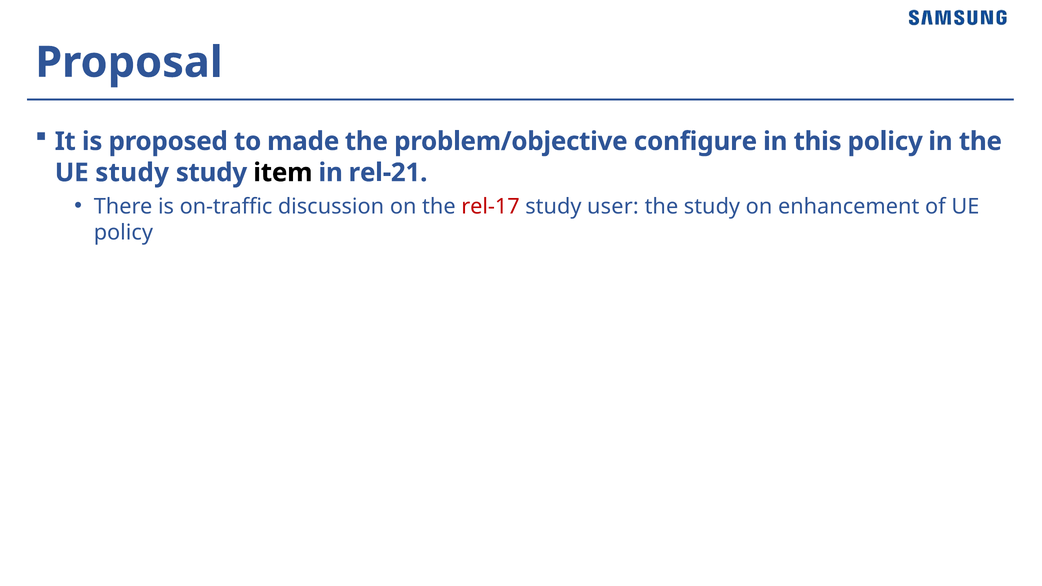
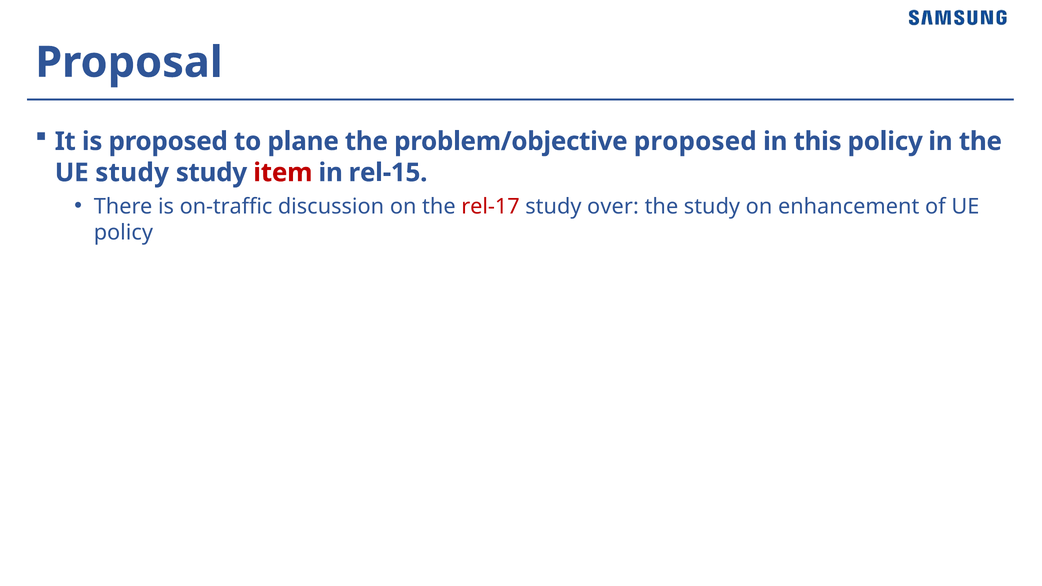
made: made -> plane (303, 141)
problem/objective configure: configure -> proposed (695, 141)
item colour: black -> red (283, 173)
rel-21: rel-21 -> rel-15 (388, 173)
user: user -> over (613, 206)
